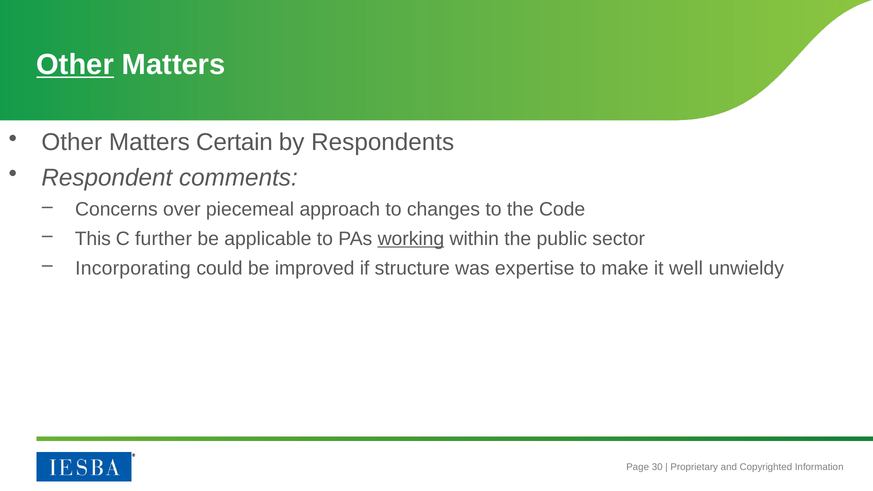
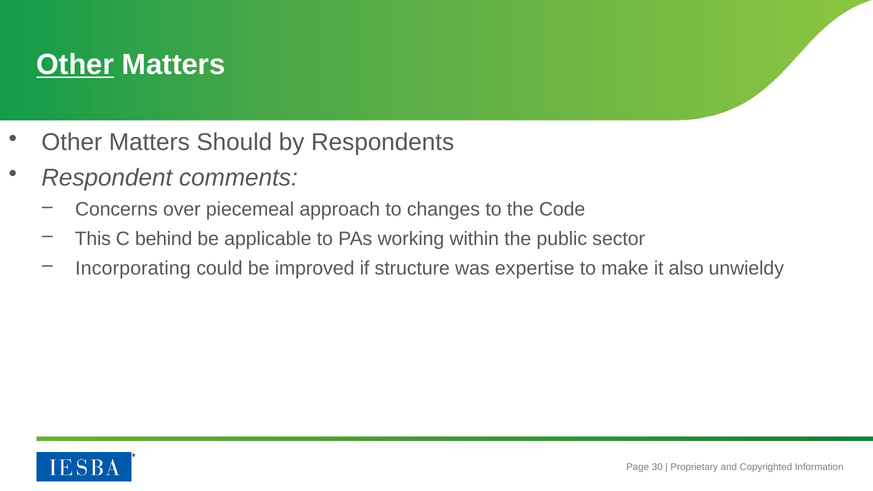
Certain: Certain -> Should (234, 142)
further: further -> behind (164, 239)
working underline: present -> none (411, 239)
well: well -> also (686, 268)
